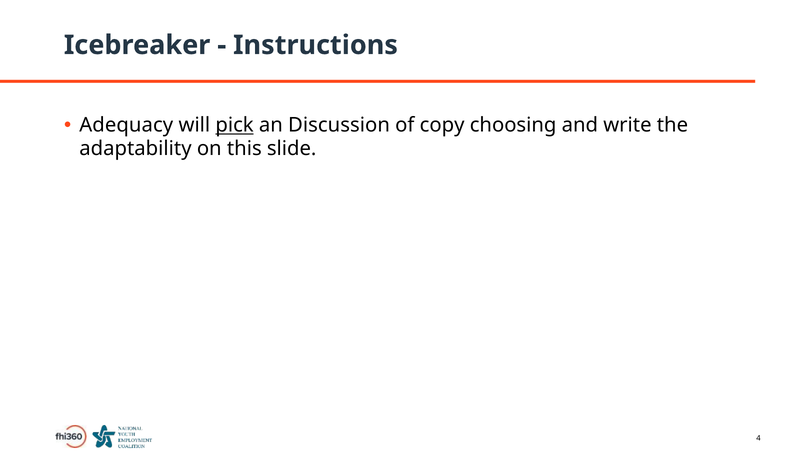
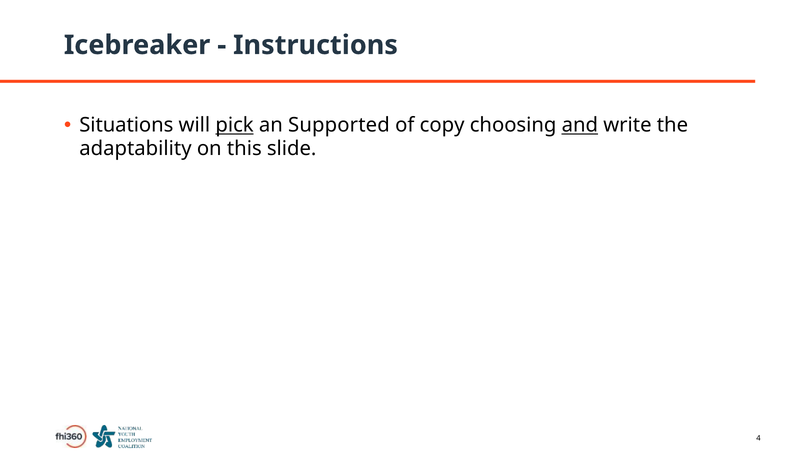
Adequacy: Adequacy -> Situations (126, 125)
Discussion: Discussion -> Supported (339, 125)
and underline: none -> present (580, 125)
